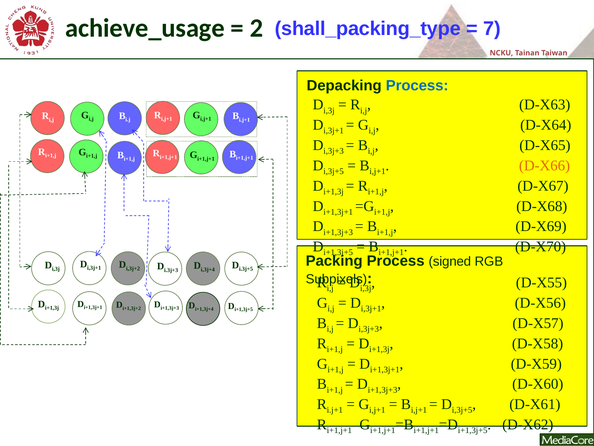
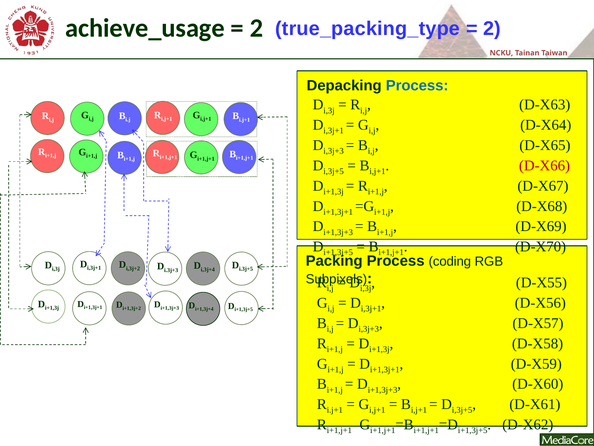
shall_packing_type: shall_packing_type -> true_packing_type (368, 28)
7: 7 -> 2 (492, 28)
D-X66 colour: orange -> red (545, 165)
signed: signed -> coding (450, 261)
